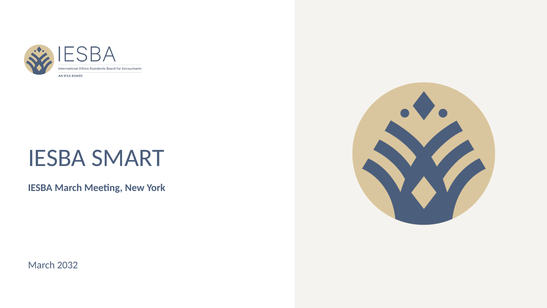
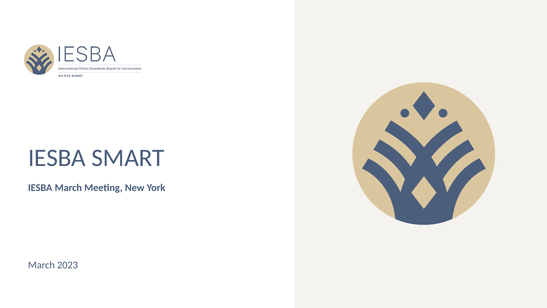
2032: 2032 -> 2023 (68, 265)
